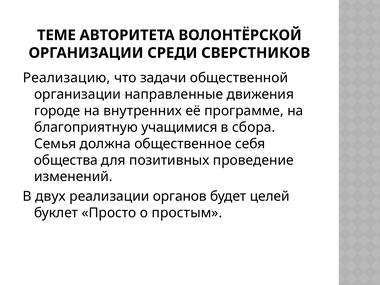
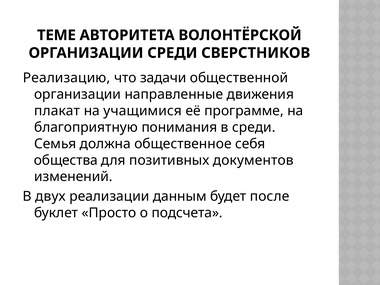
городе: городе -> плакат (57, 111)
внутренних: внутренних -> учащимися (143, 111)
учащимися: учащимися -> понимания (179, 127)
в сбора: сбора -> среди (254, 127)
проведение: проведение -> документов (253, 160)
органов: органов -> данным (180, 196)
целей: целей -> после (270, 196)
простым: простым -> подсчета (187, 213)
